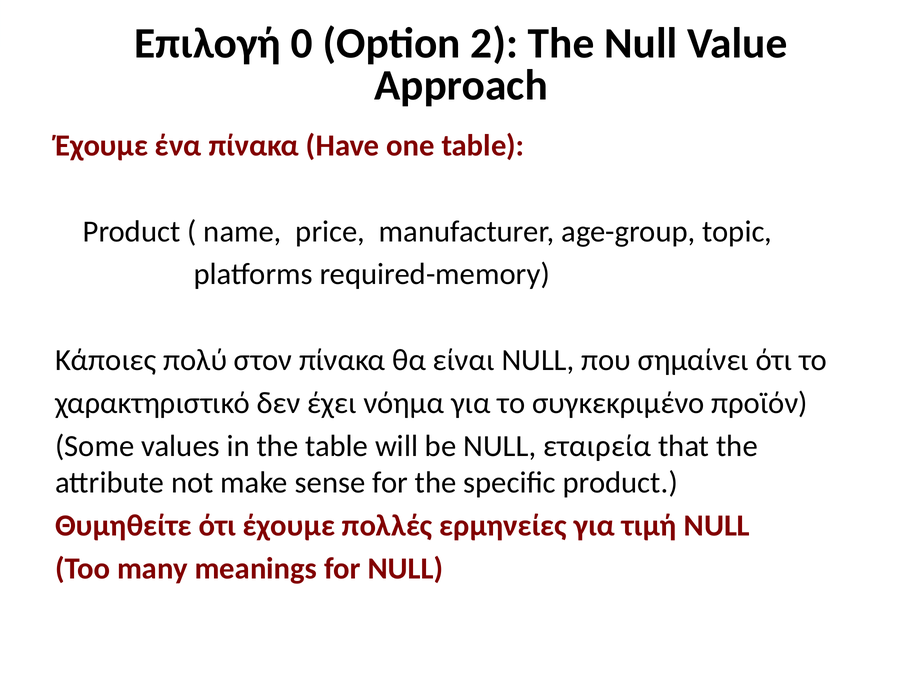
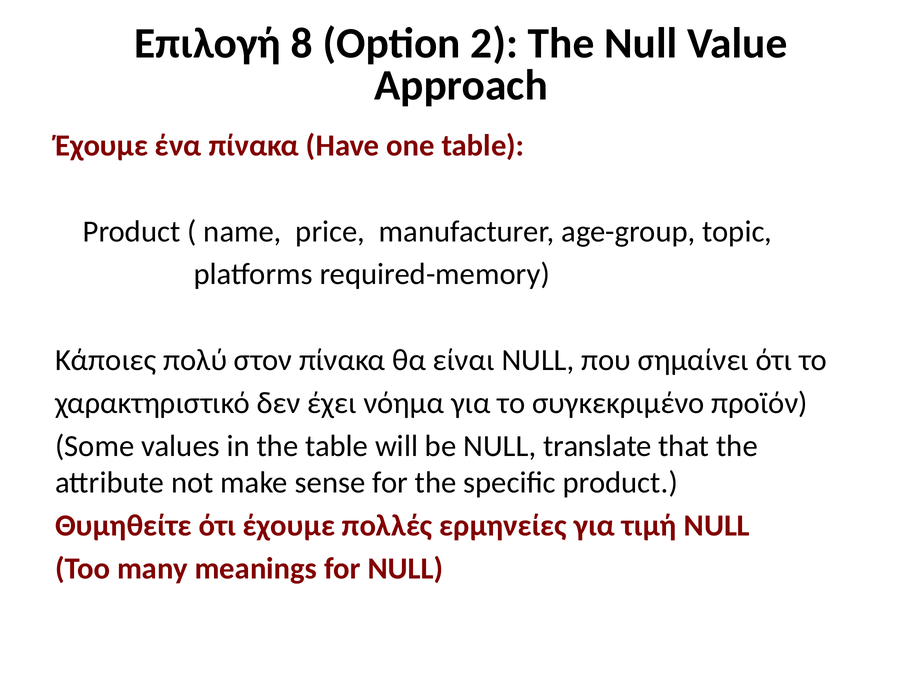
0: 0 -> 8 (302, 44)
εταιρεία: εταιρεία -> translate (597, 446)
